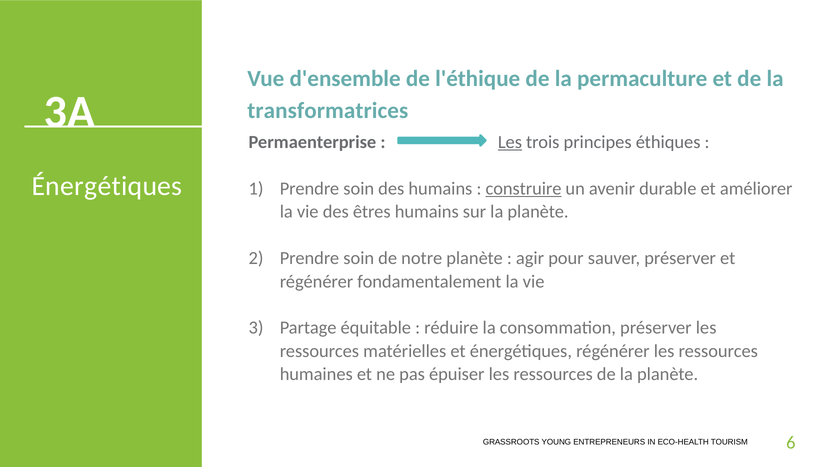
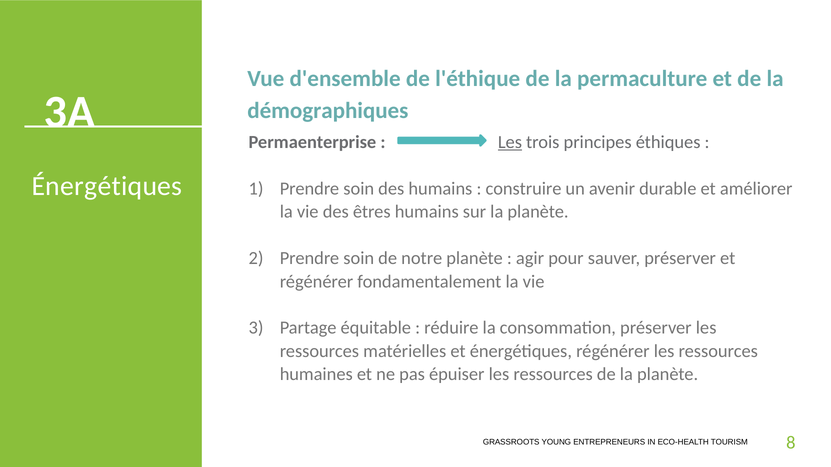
transformatrices: transformatrices -> démographiques (328, 111)
construire underline: present -> none (523, 189)
6: 6 -> 8 (791, 443)
